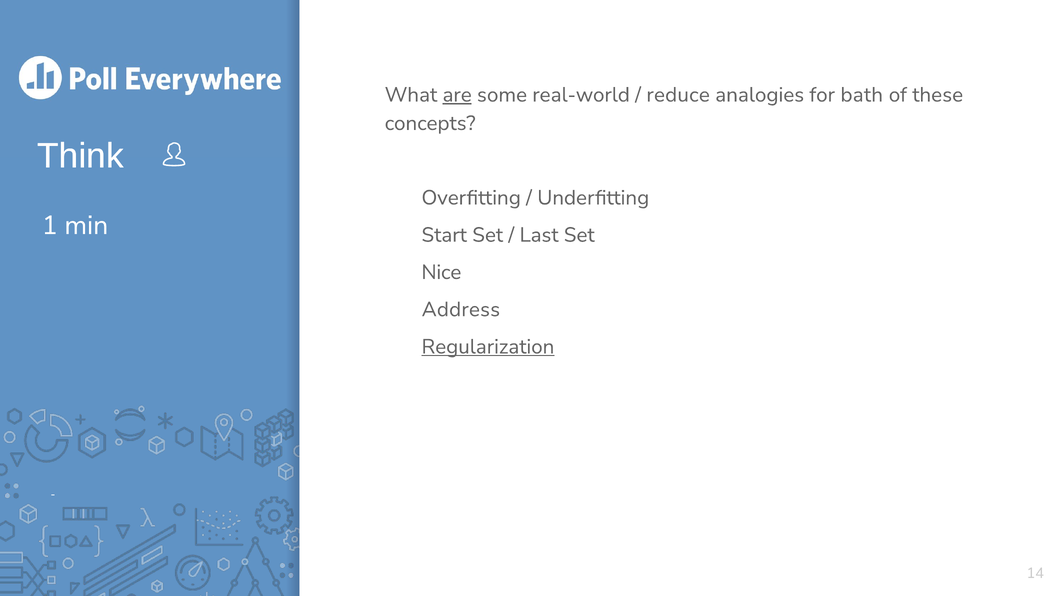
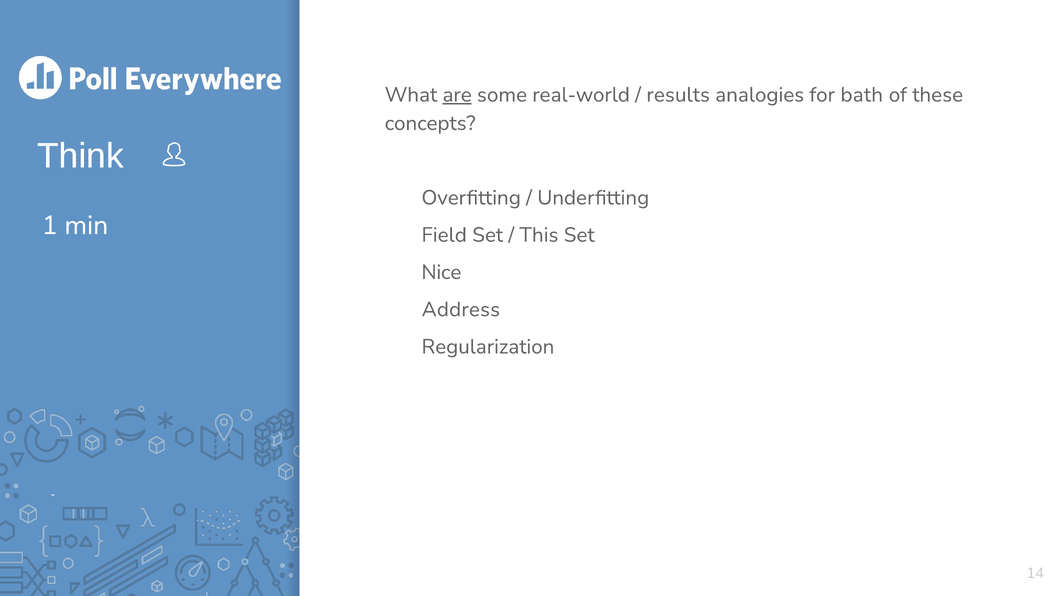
reduce: reduce -> results (678, 95)
Start: Start -> Field (444, 235)
Last: Last -> This (539, 235)
Regularization underline: present -> none (488, 347)
